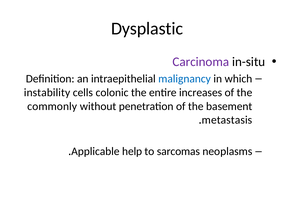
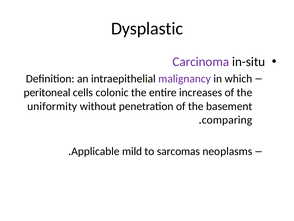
malignancy colour: blue -> purple (185, 79)
instability: instability -> peritoneal (47, 92)
commonly: commonly -> uniformity (52, 106)
metastasis: metastasis -> comparing (227, 120)
help: help -> mild (132, 151)
